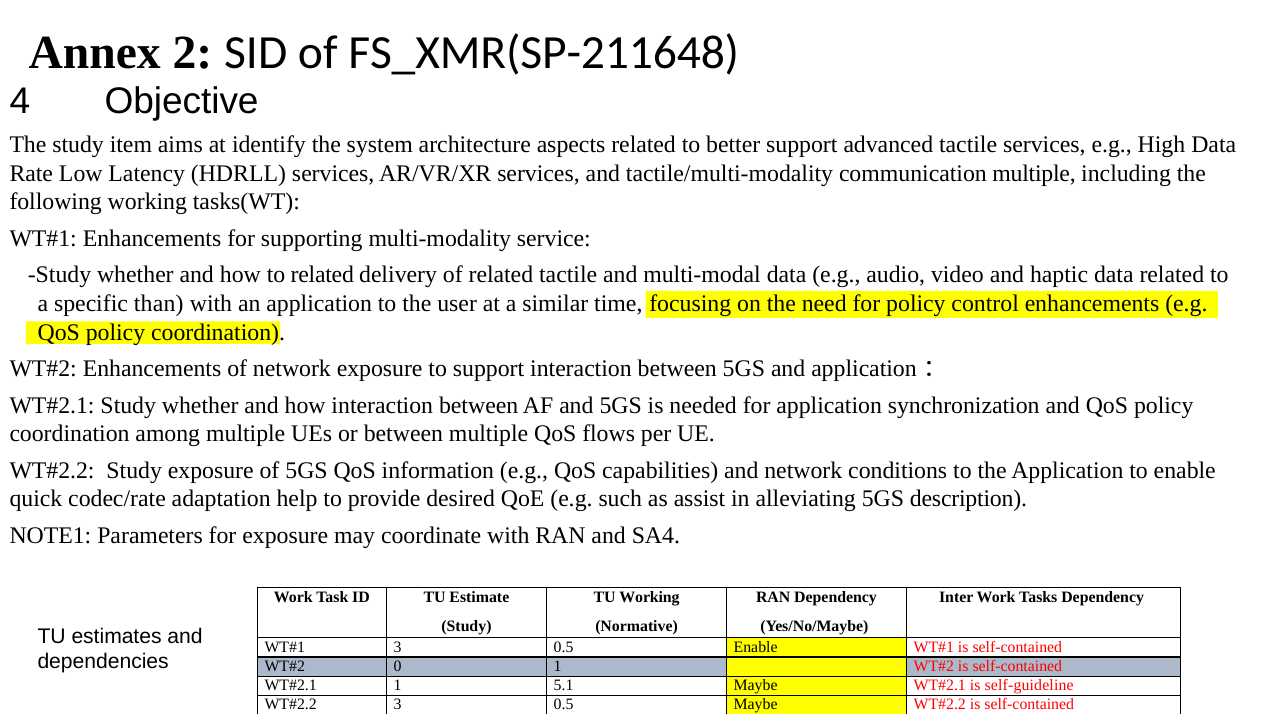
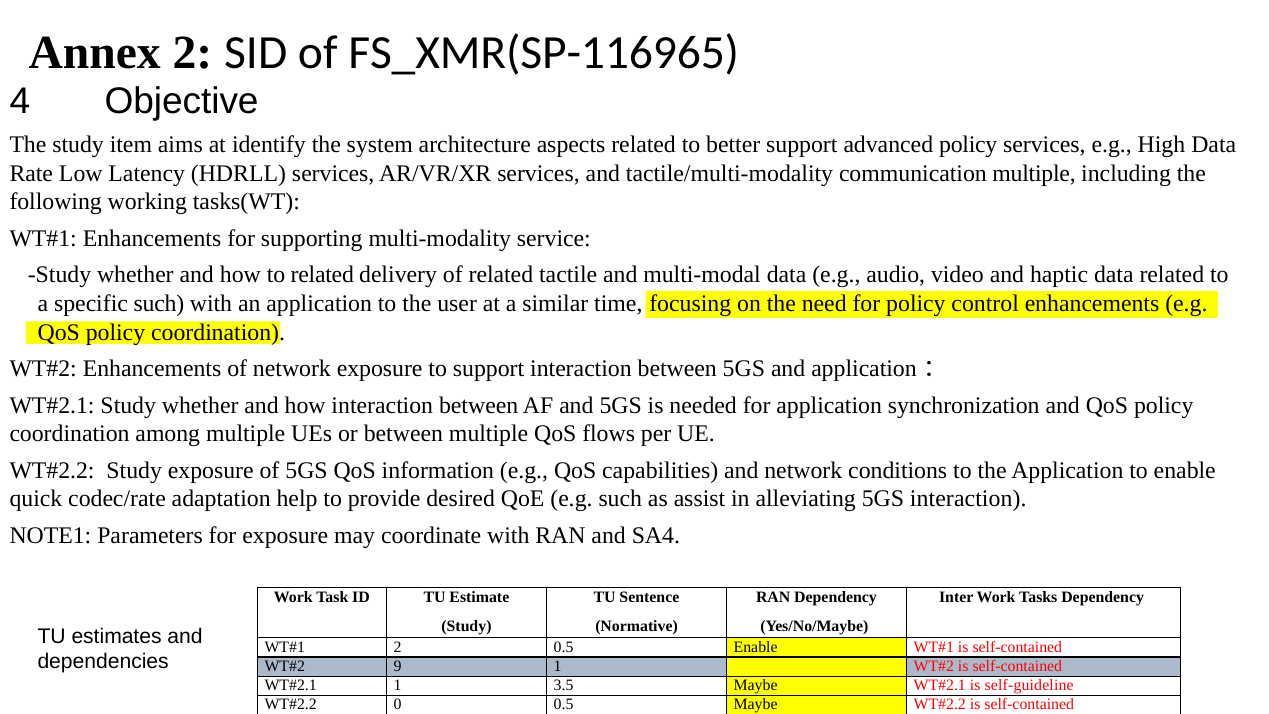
FS_XMR(SP-211648: FS_XMR(SP-211648 -> FS_XMR(SP-116965 (544, 53)
advanced tactile: tactile -> policy (968, 145)
specific than: than -> such (159, 304)
5GS description: description -> interaction (968, 499)
TU Working: Working -> Sentence (649, 597)
3: 3 -> 2 (398, 647)
0: 0 -> 9 (398, 666)
5.1: 5.1 -> 3.5 (564, 685)
3: 3 -> 0 (398, 704)
